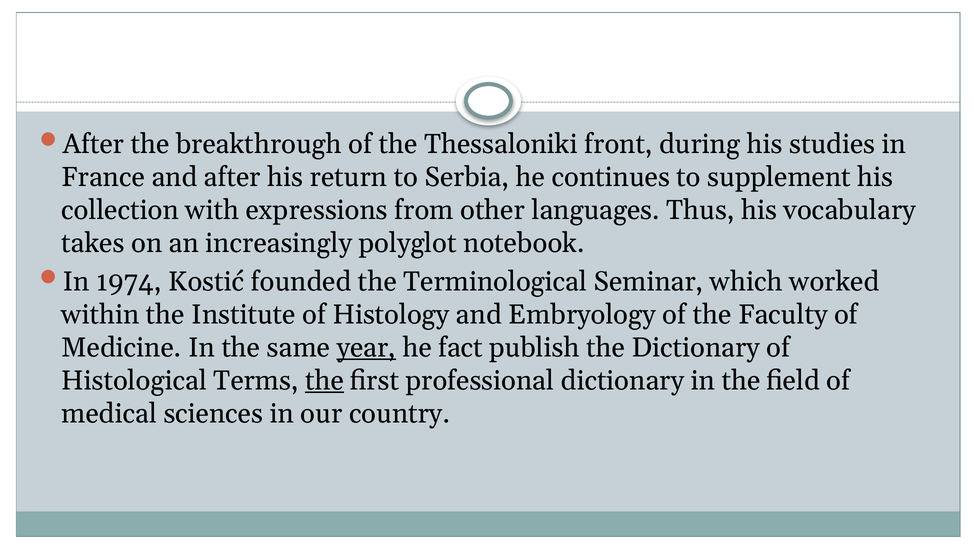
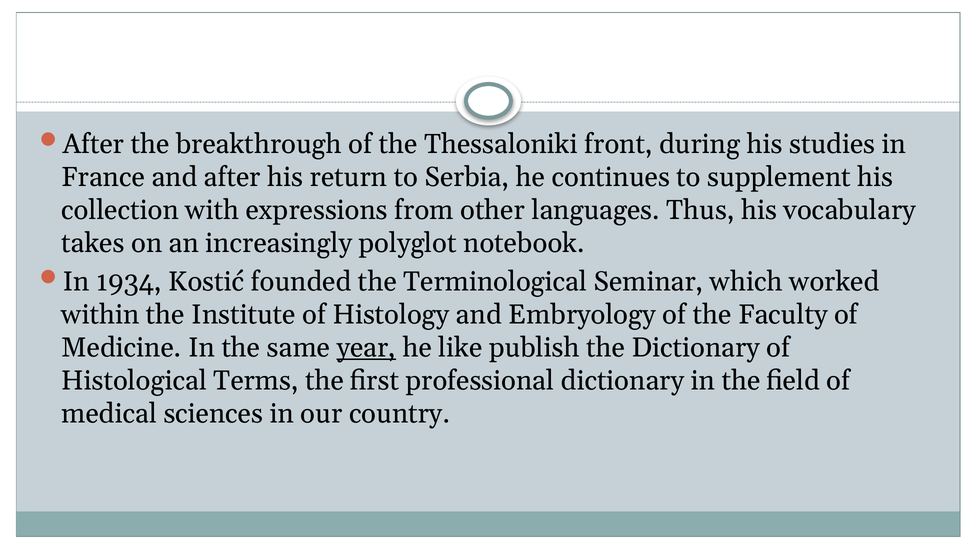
1974: 1974 -> 1934 (129, 282)
fact: fact -> like (460, 348)
the underline: present -> none (324, 381)
